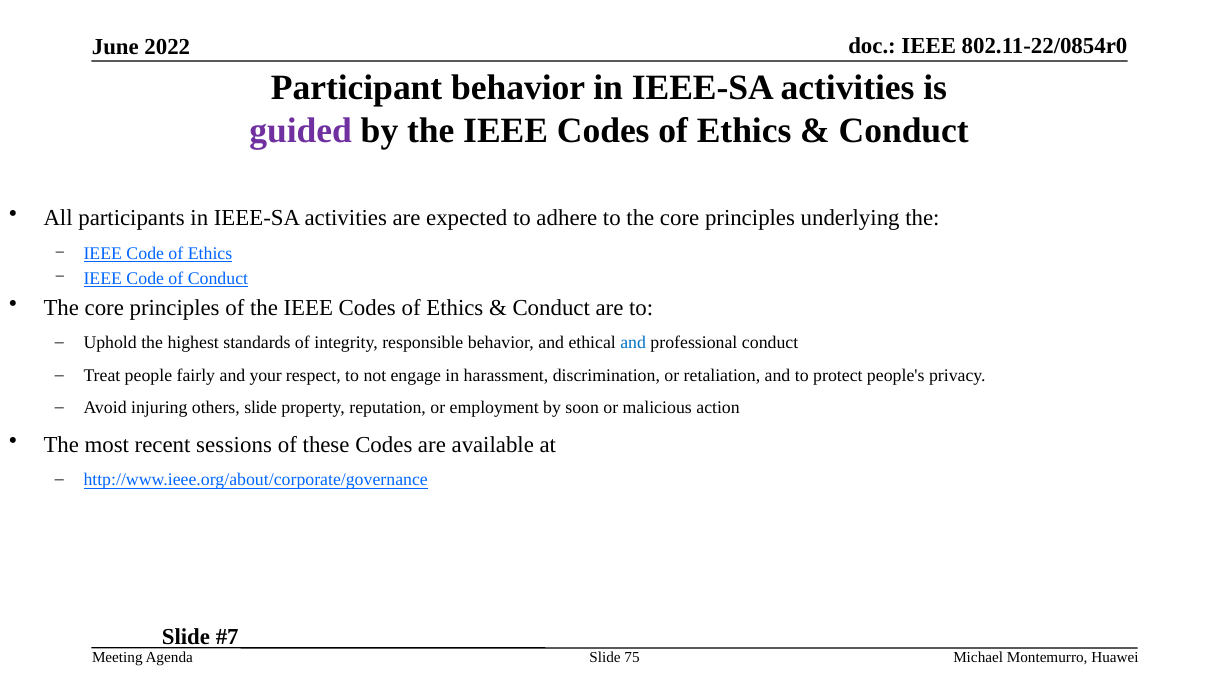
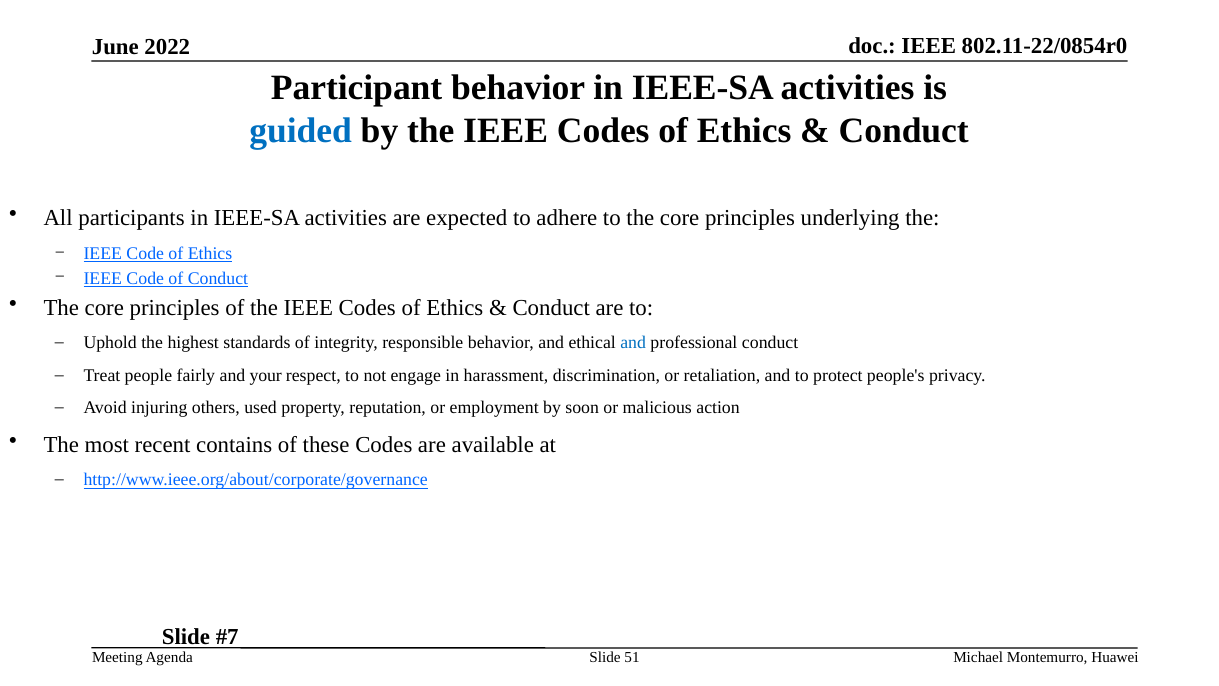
guided colour: purple -> blue (301, 130)
others slide: slide -> used (261, 408)
sessions: sessions -> contains (234, 445)
75: 75 -> 51 (632, 658)
